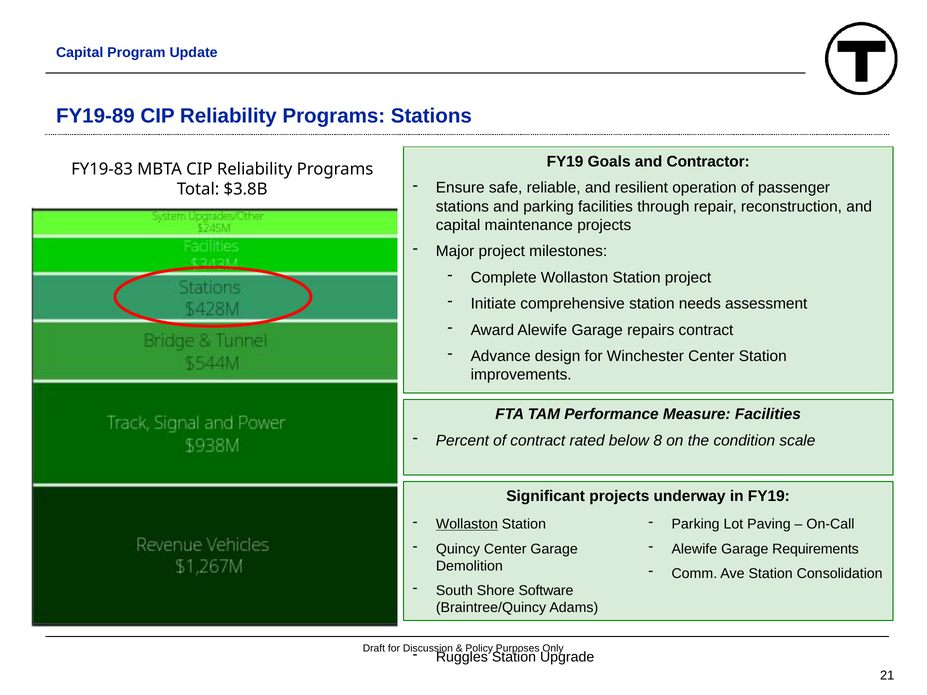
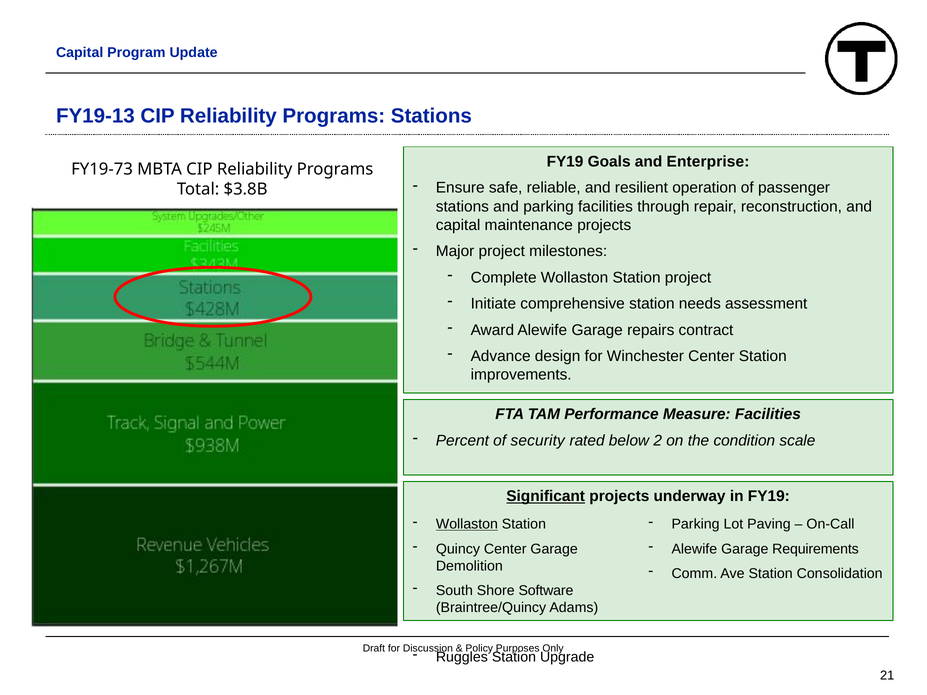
FY19-89: FY19-89 -> FY19-13 (95, 116)
Contractor: Contractor -> Enterprise (708, 162)
FY19-83: FY19-83 -> FY19-73 (102, 169)
of contract: contract -> security (538, 441)
8: 8 -> 2 (658, 441)
Significant underline: none -> present (546, 497)
